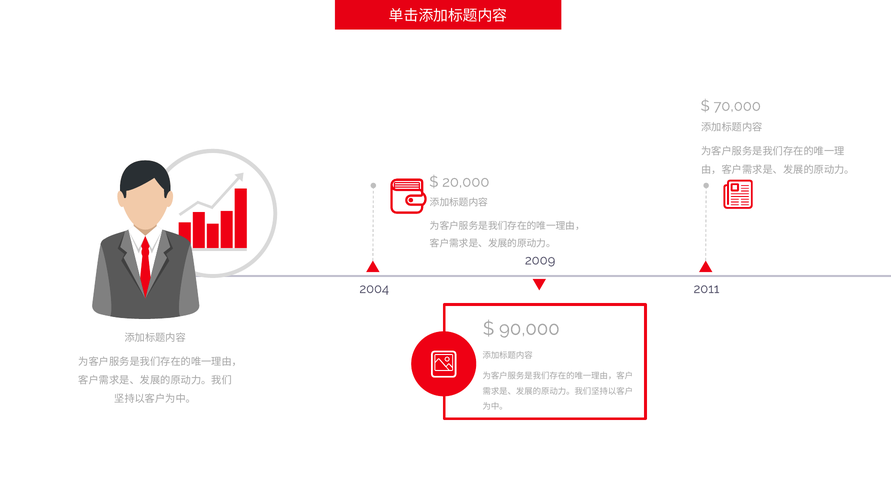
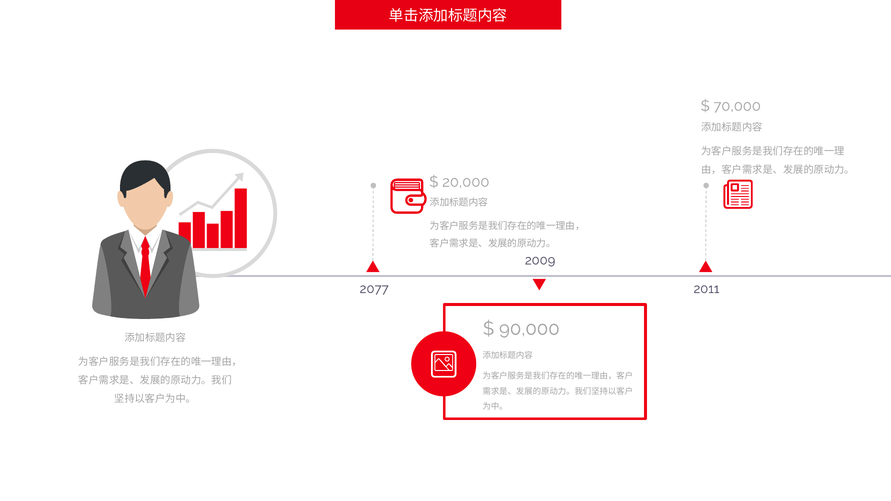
2004: 2004 -> 2077 (374, 289)
